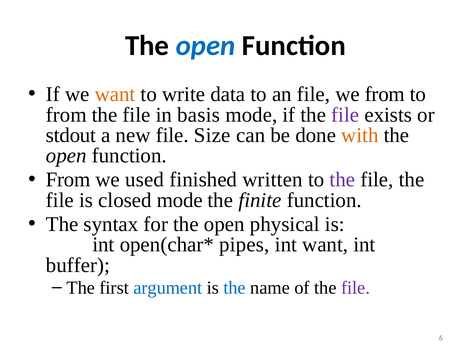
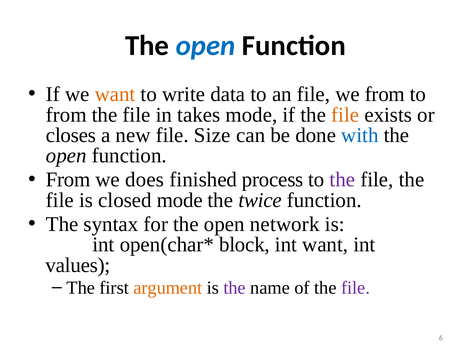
basis: basis -> takes (199, 115)
file colour: purple -> orange (345, 115)
stdout: stdout -> closes (71, 135)
with colour: orange -> blue (360, 135)
used: used -> does (145, 179)
written: written -> process (273, 179)
finite: finite -> twice (260, 200)
physical: physical -> network (285, 224)
pipes: pipes -> block (244, 244)
buffer: buffer -> values (78, 265)
argument colour: blue -> orange (168, 287)
the colour: blue -> purple (235, 287)
